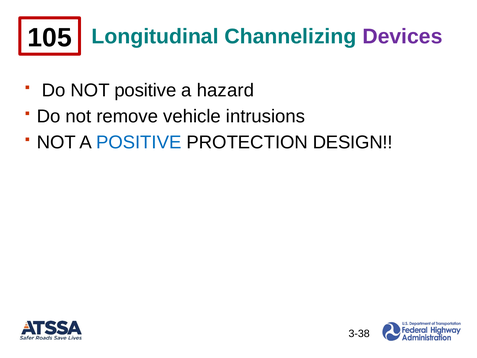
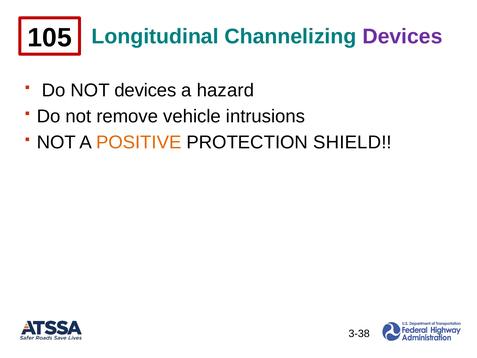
NOT positive: positive -> devices (145, 90)
POSITIVE colour: blue -> orange (139, 142)
DESIGN: DESIGN -> SHIELD (353, 142)
